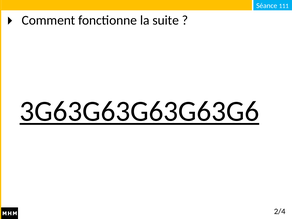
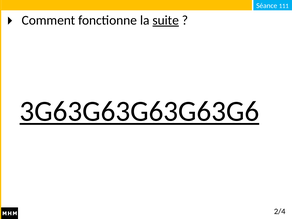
suite underline: none -> present (166, 20)
